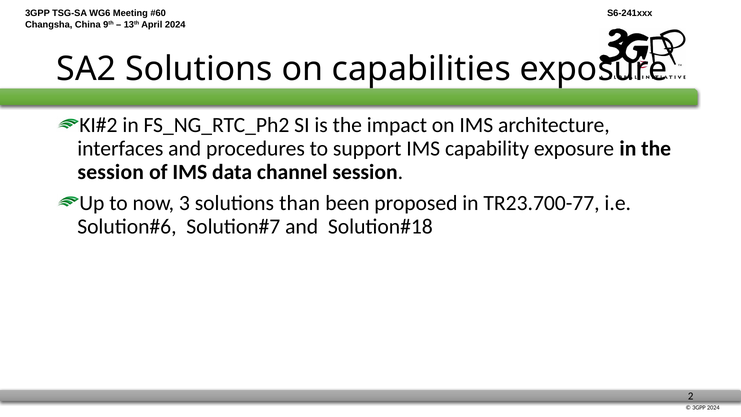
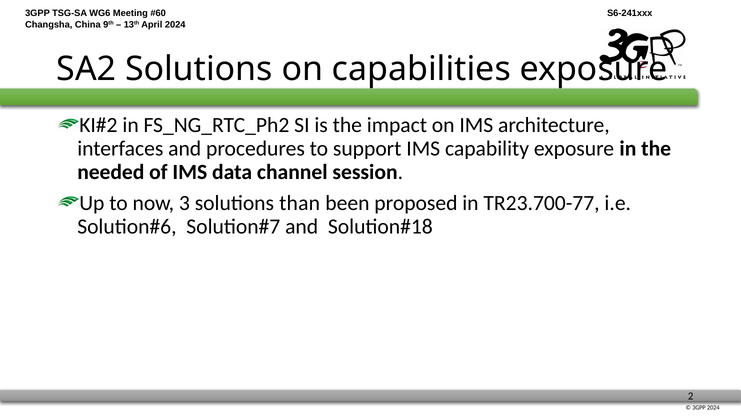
session: session -> needed (111, 172)
